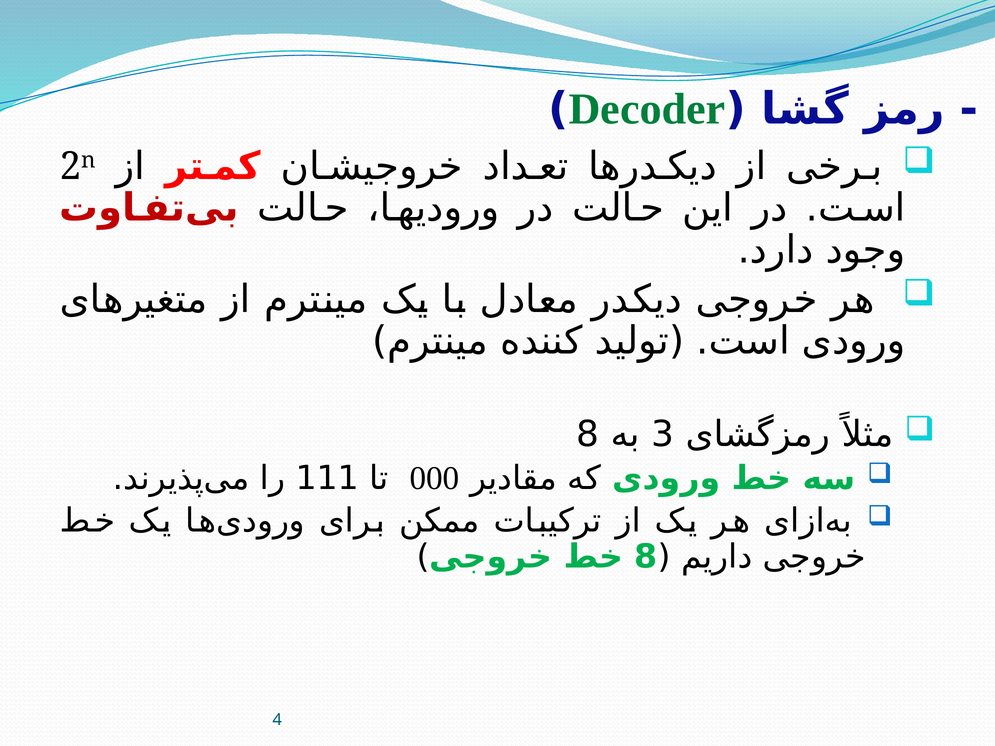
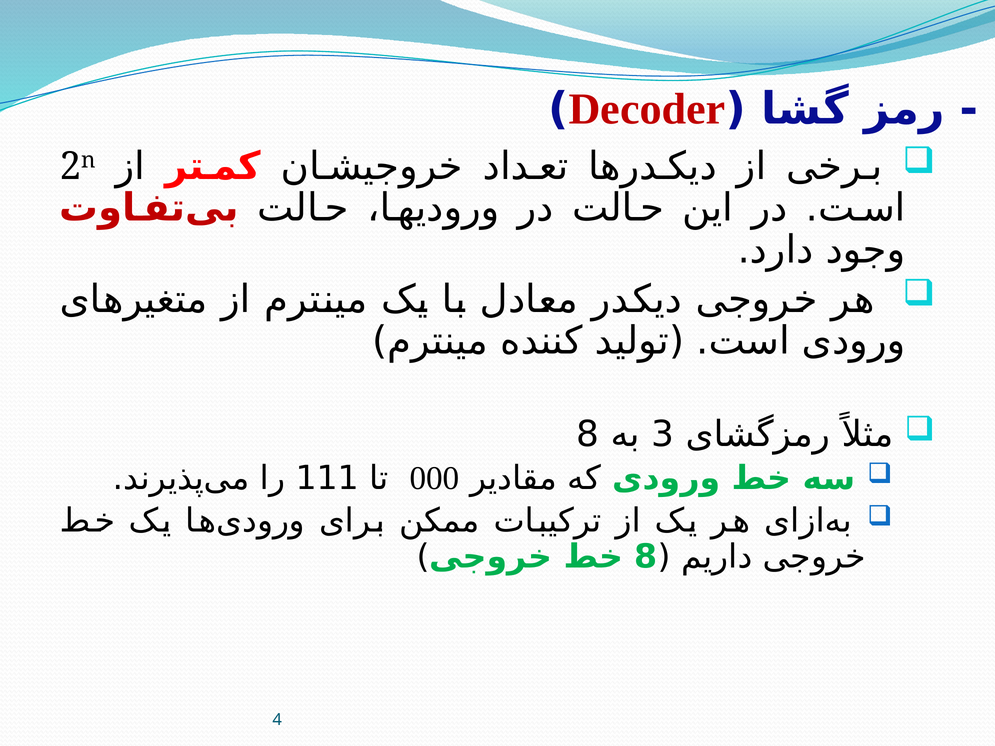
Decoder colour: green -> red (647, 109)
